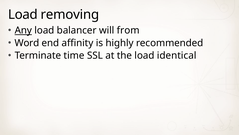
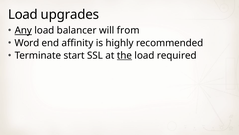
removing: removing -> upgrades (70, 14)
time: time -> start (74, 55)
the underline: none -> present (124, 55)
identical: identical -> required (177, 55)
